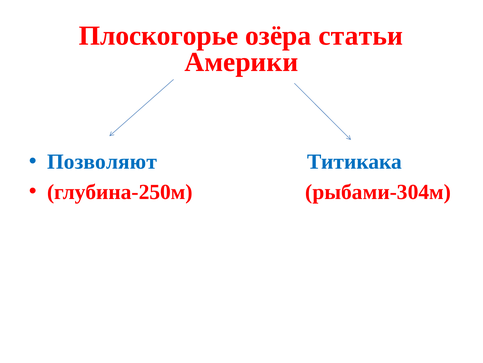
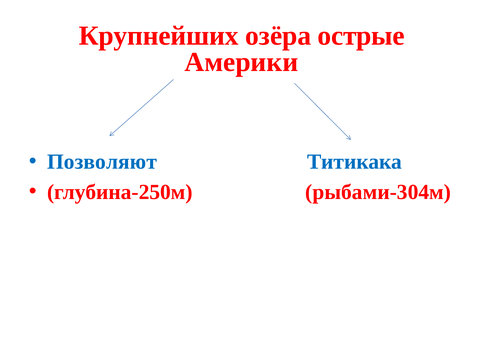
Плоскогорье: Плоскогорье -> Крупнейших (159, 36)
статьи: статьи -> острые (361, 36)
